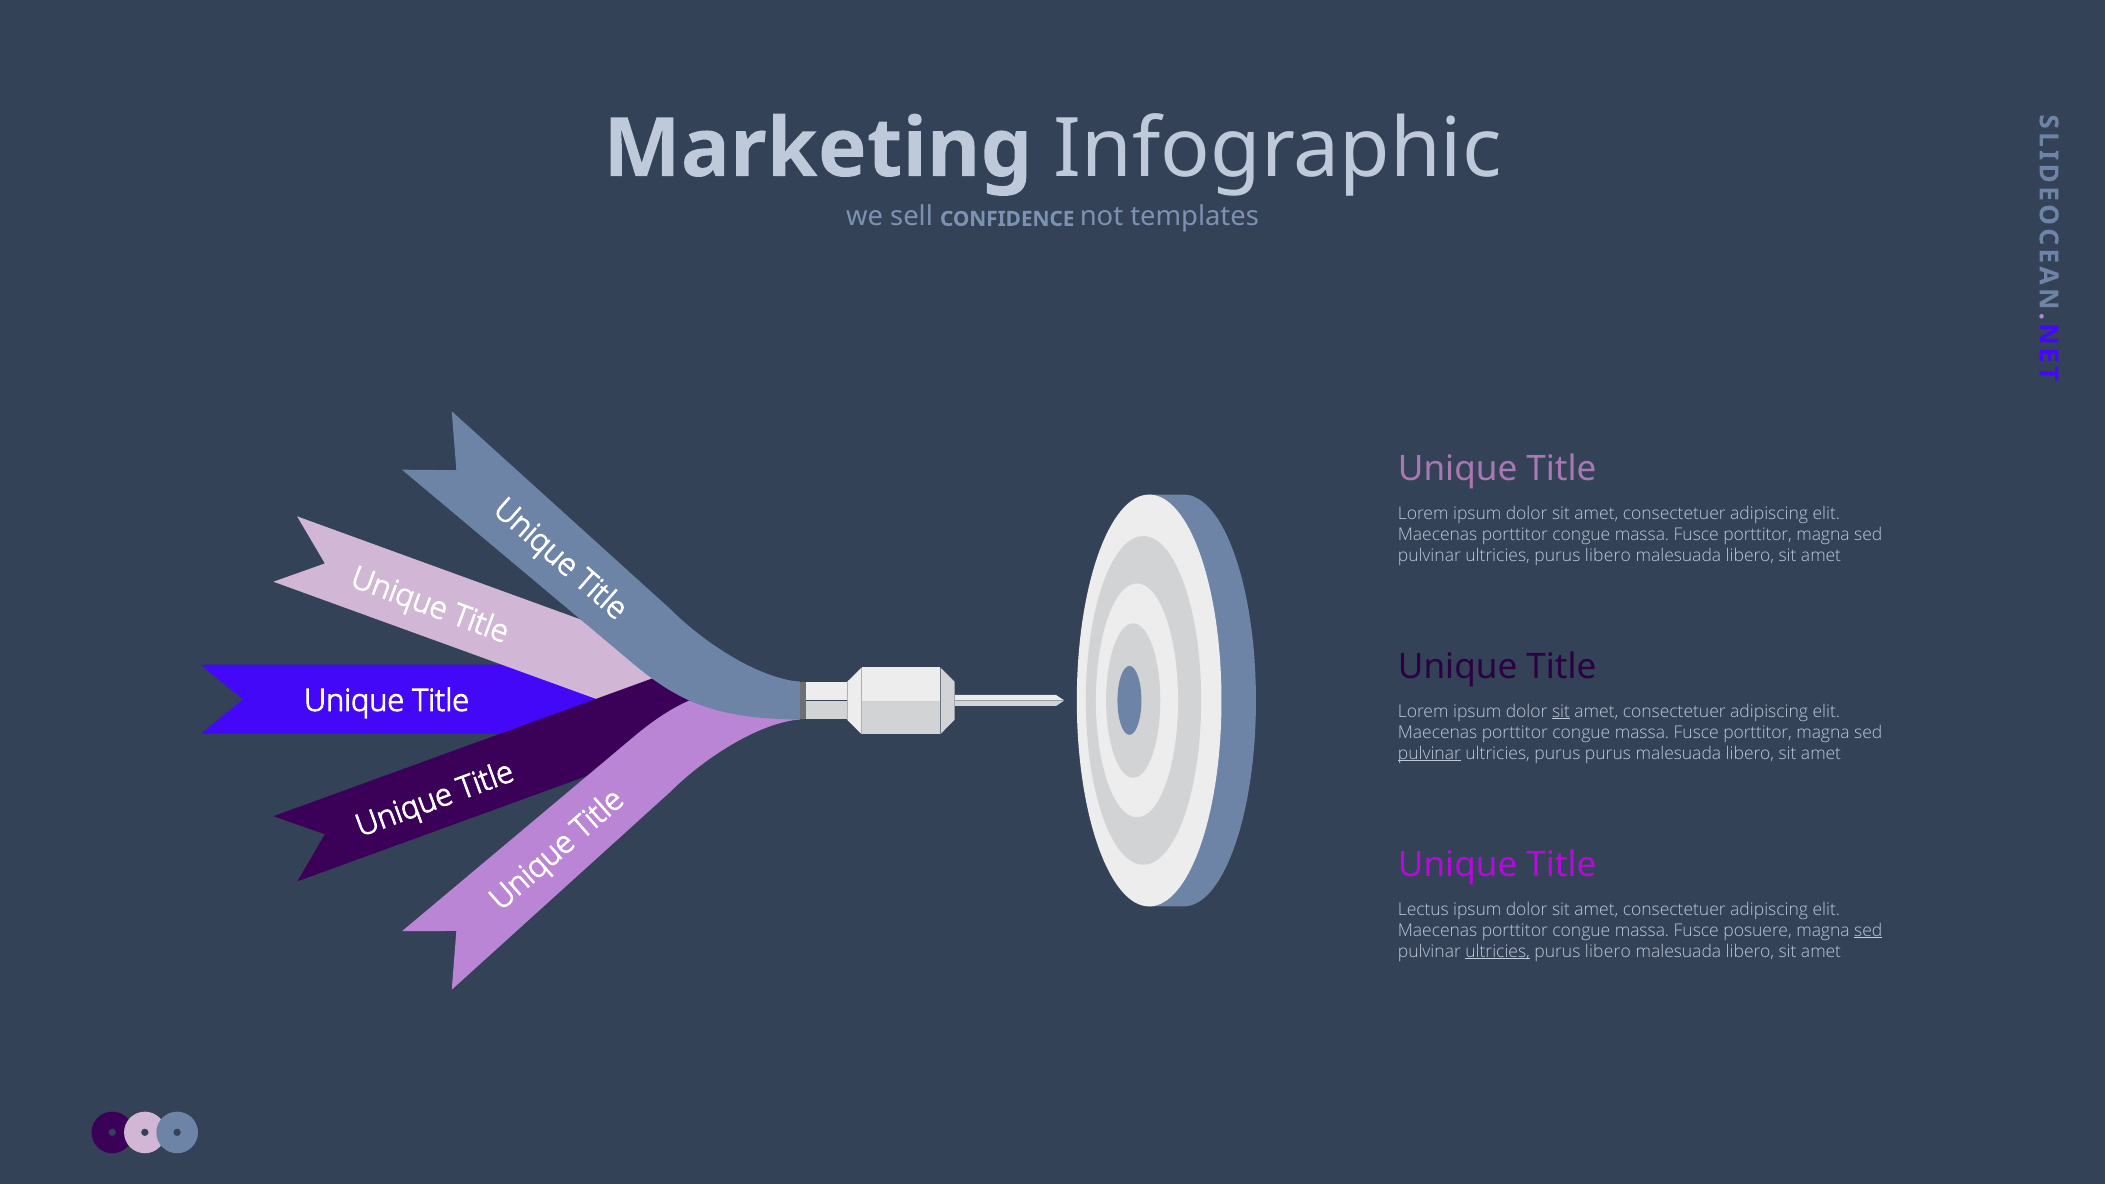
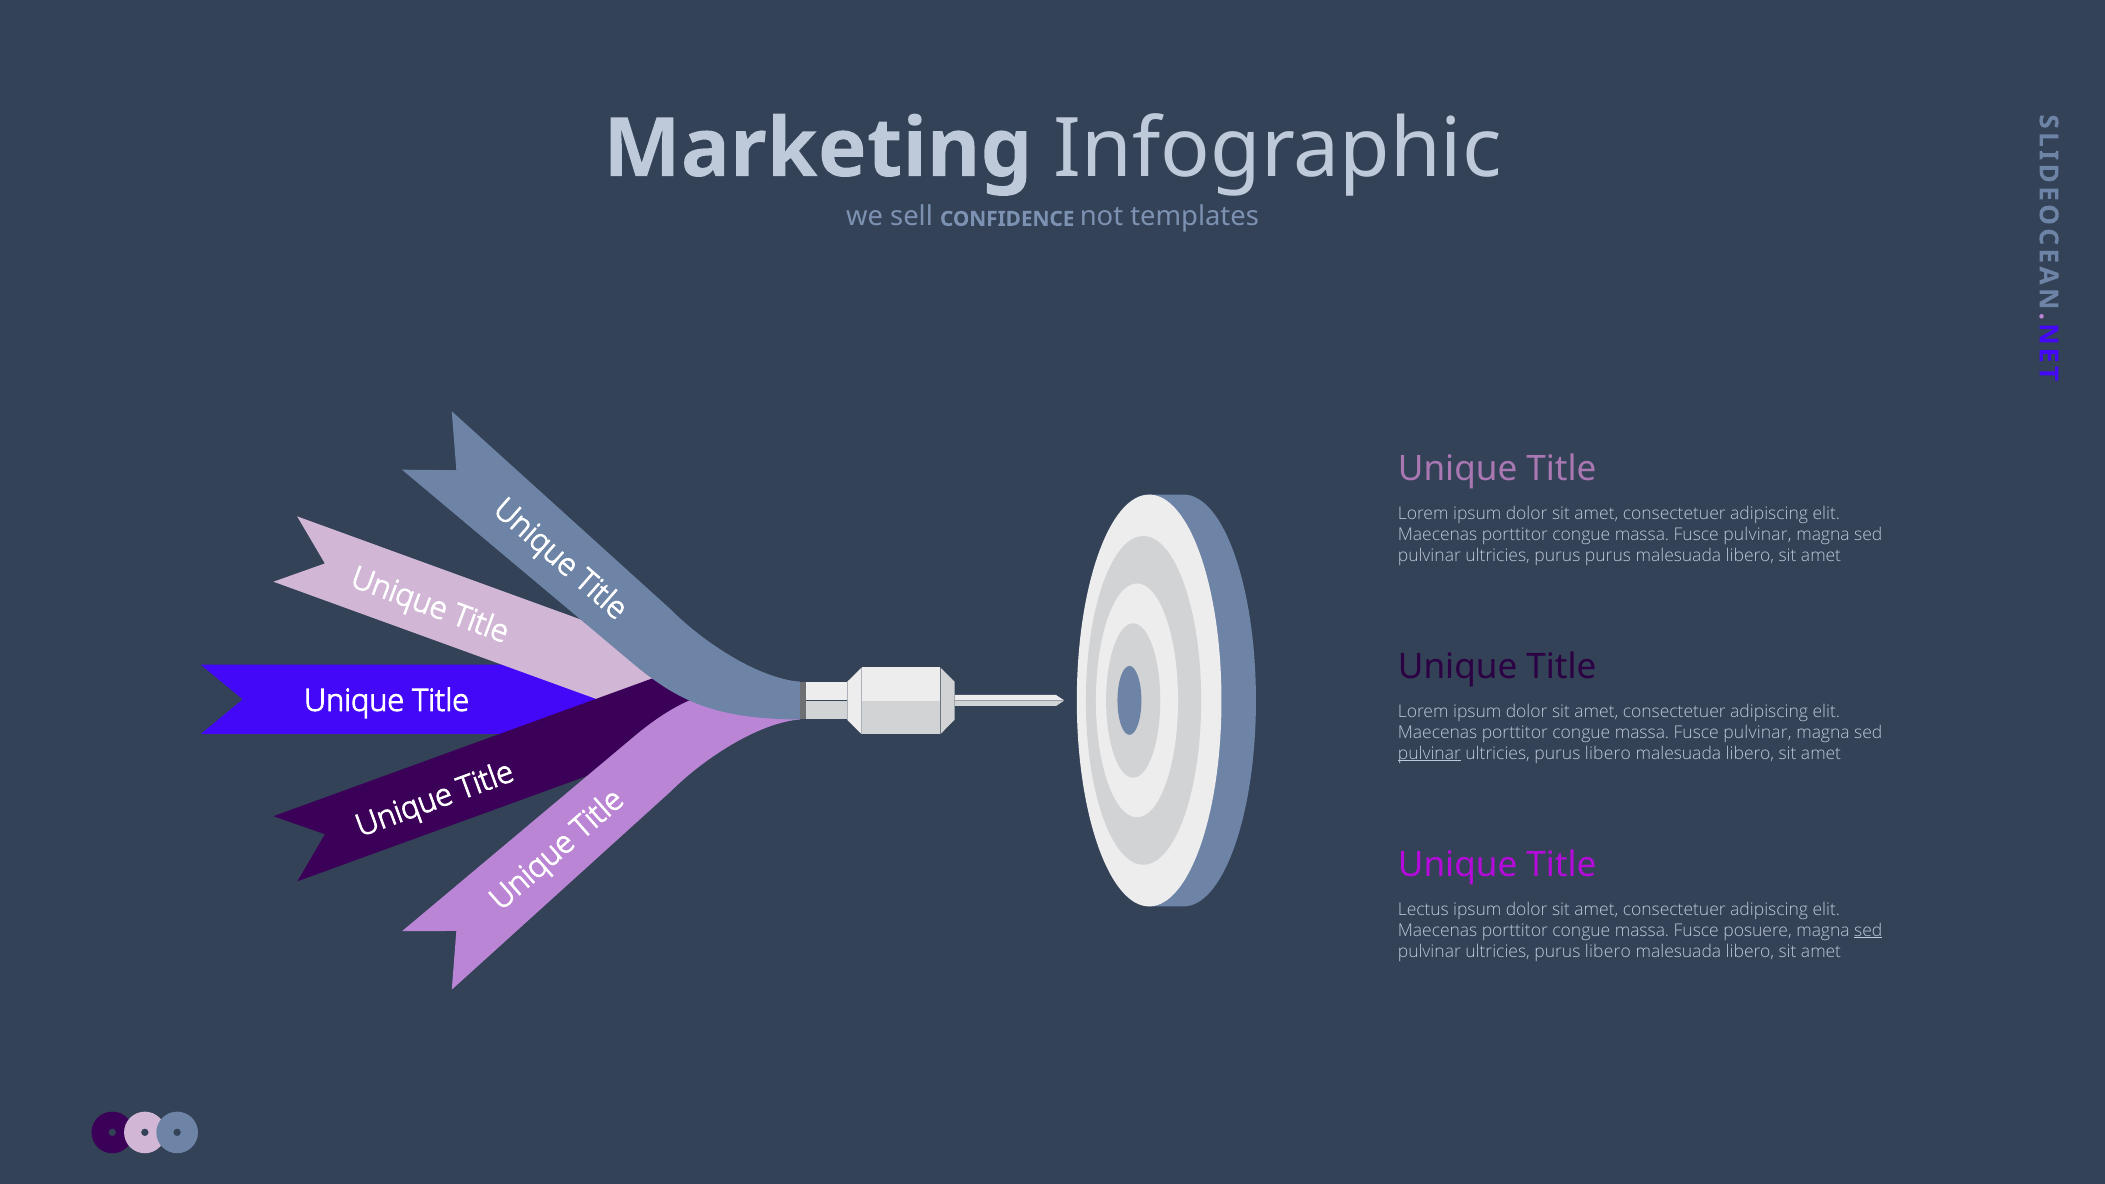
porttitor: porttitor -> pulvinar (1757, 535)
libero: libero -> purus (1608, 556)
sit underline: present -> none (1561, 711)
porttitor: porttitor -> pulvinar (1757, 732)
purus: purus -> libero (1608, 753)
ultricies underline: present -> none (1498, 951)
